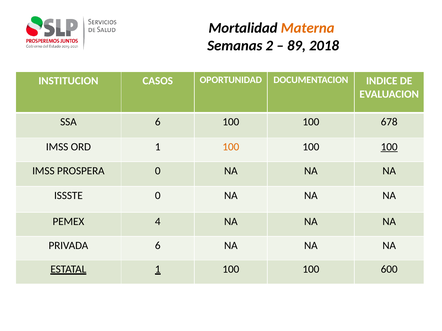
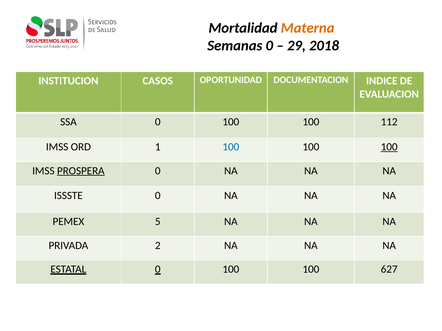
Semanas 2: 2 -> 0 (269, 46)
89: 89 -> 29 (296, 46)
SSA 6: 6 -> 0 (158, 122)
678: 678 -> 112 (389, 122)
100 colour: orange -> blue (231, 147)
PROSPERA underline: none -> present (81, 171)
4: 4 -> 5 (158, 222)
PRIVADA 6: 6 -> 2 (158, 246)
ESTATAL 1: 1 -> 0 (158, 270)
600: 600 -> 627 (389, 270)
